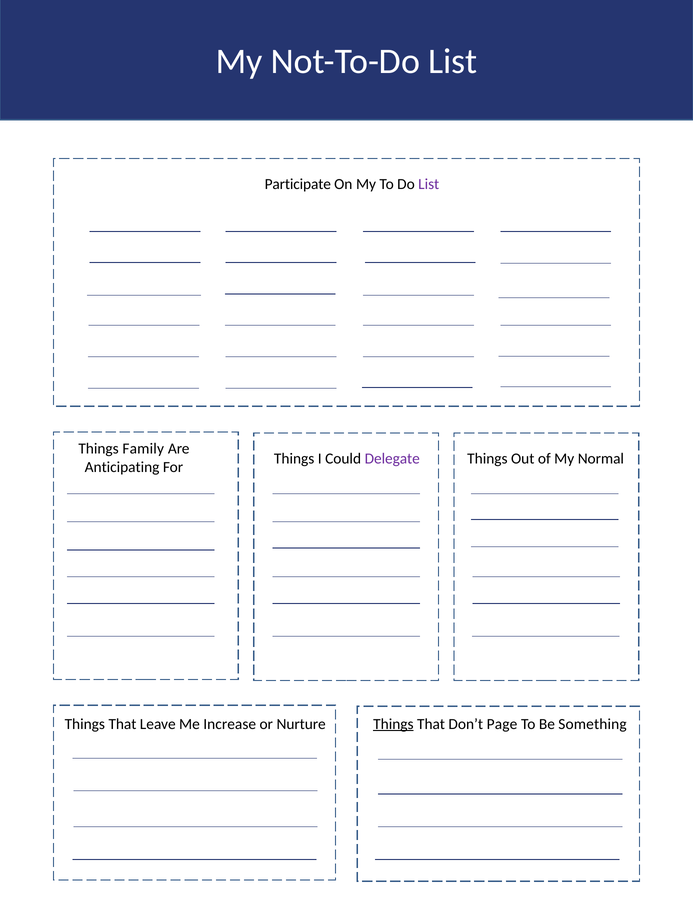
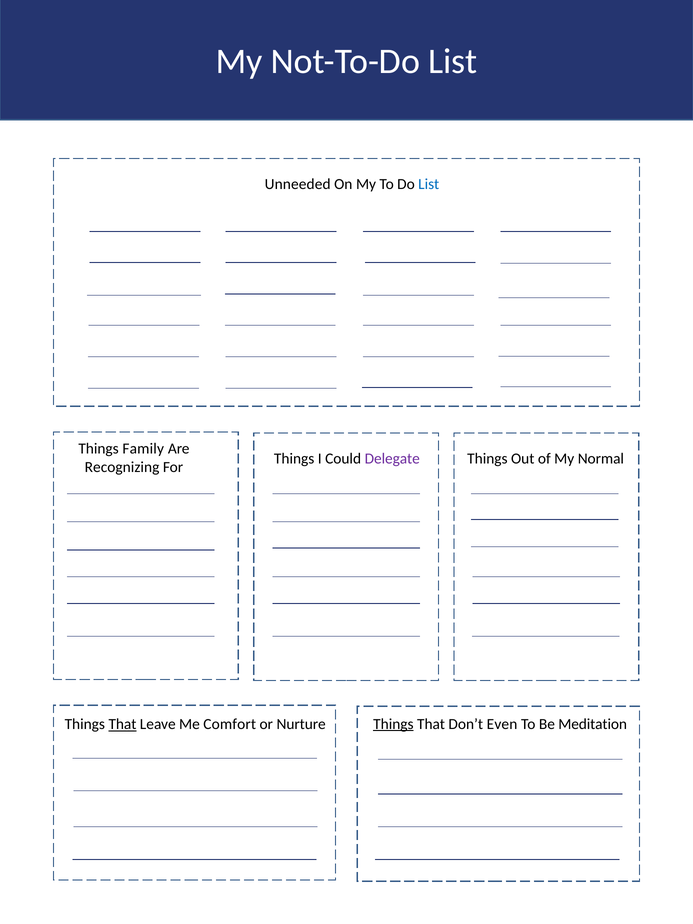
Participate: Participate -> Unneeded (298, 184)
List colour: purple -> blue (429, 184)
Anticipating: Anticipating -> Recognizing (122, 467)
Page: Page -> Even (502, 724)
Something: Something -> Meditation (593, 724)
That underline: none -> present (122, 724)
Increase: Increase -> Comfort (230, 724)
